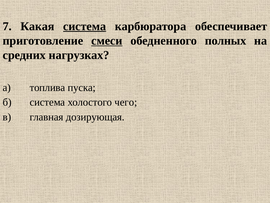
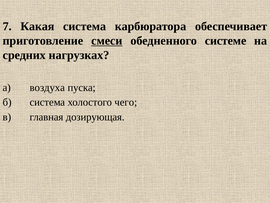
система underline: present -> none (85, 26)
полных: полных -> системе (226, 41)
топлива: топлива -> воздуха (47, 87)
